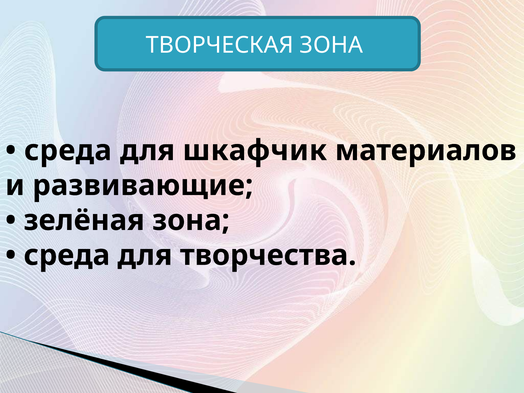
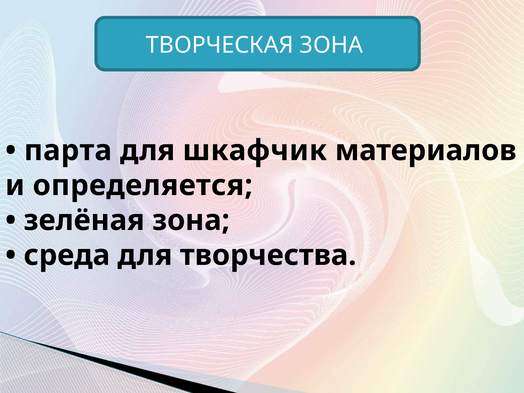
среда: среда -> парта (68, 151)
развивающие: развивающие -> определяется (143, 185)
